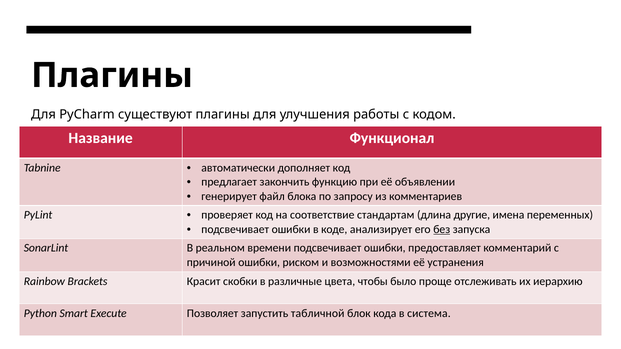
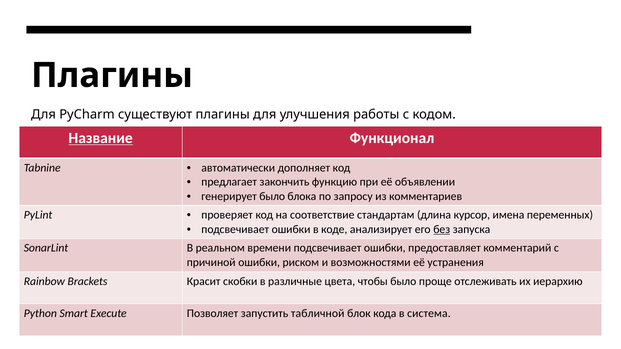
Название underline: none -> present (101, 138)
генерирует файл: файл -> было (272, 196)
другие: другие -> курсор (472, 215)
